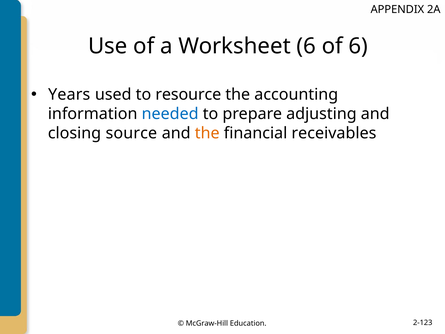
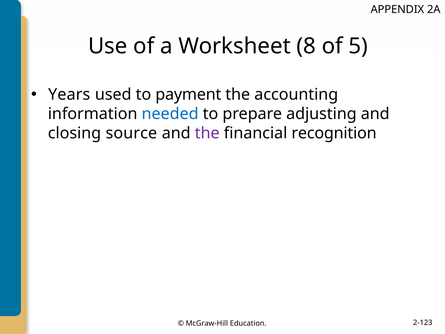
Worksheet 6: 6 -> 8 (306, 46)
of 6: 6 -> 5 (358, 46)
resource: resource -> payment (188, 95)
the colour: orange -> purple (207, 133)
receivables: receivables -> recognition (334, 133)
